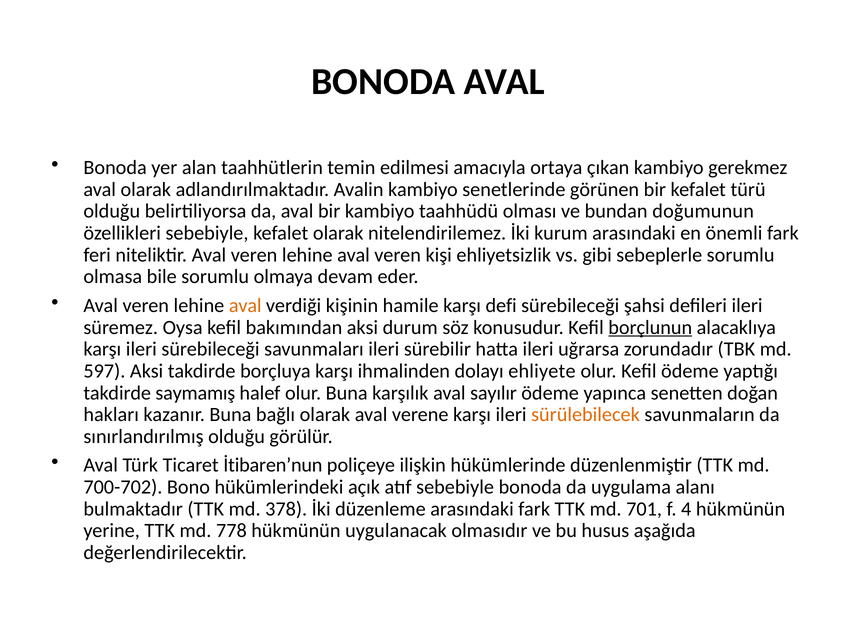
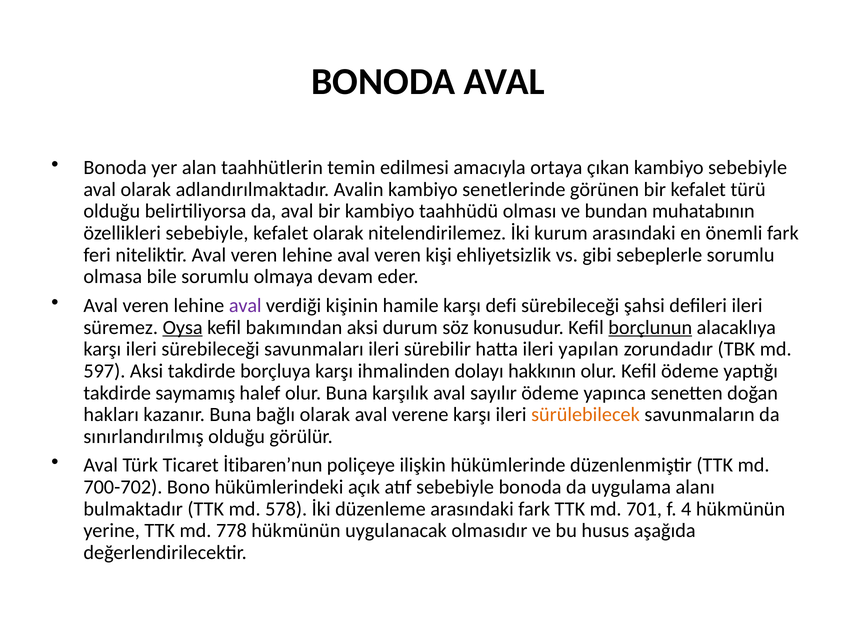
kambiyo gerekmez: gerekmez -> sebebiyle (748, 168)
doğumunun: doğumunun -> muhatabının (703, 211)
aval colour: orange -> purple (245, 305)
Oysa underline: none -> present (183, 327)
uğrarsa: uğrarsa -> yapılan (589, 349)
ehliyete: ehliyete -> hakkının (542, 371)
378: 378 -> 578 (286, 509)
